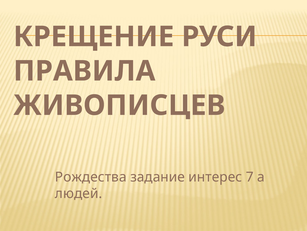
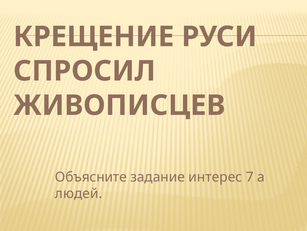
ПРАВИЛА: ПРАВИЛА -> СПРОСИЛ (84, 71)
Рождества: Рождества -> Объясните (91, 177)
